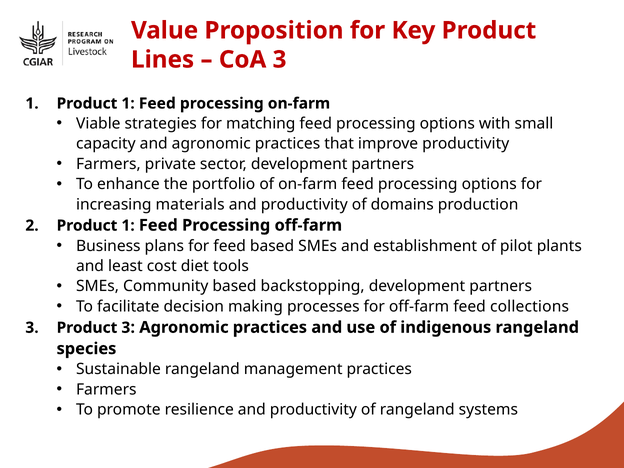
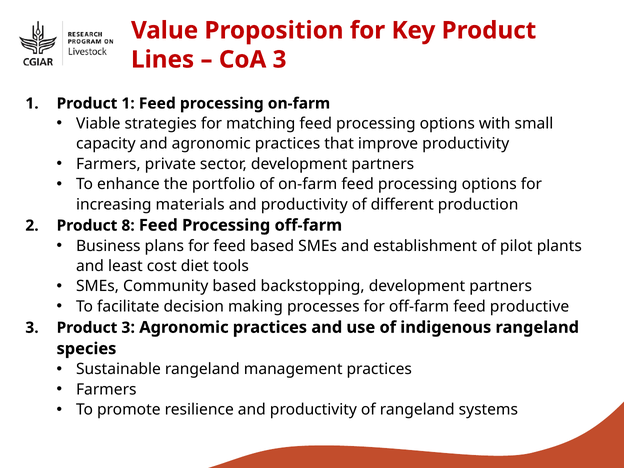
domains: domains -> different (402, 204)
2 Product 1: 1 -> 8 (128, 226)
collections: collections -> productive (530, 307)
